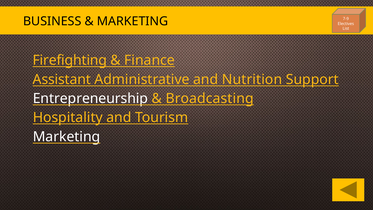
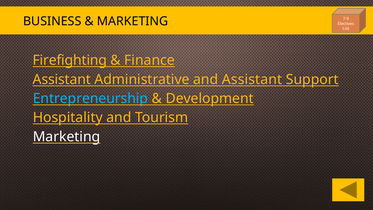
and Nutrition: Nutrition -> Assistant (252, 79)
Entrepreneurship colour: white -> light blue (90, 98)
Broadcasting: Broadcasting -> Development (210, 98)
